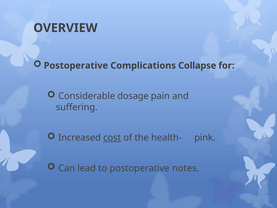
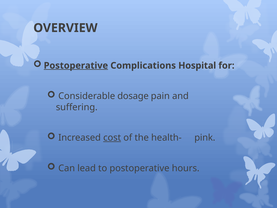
Postoperative underline: none -> present (76, 66)
Collapse: Collapse -> Hospital (197, 66)
notes: notes -> hours (186, 168)
